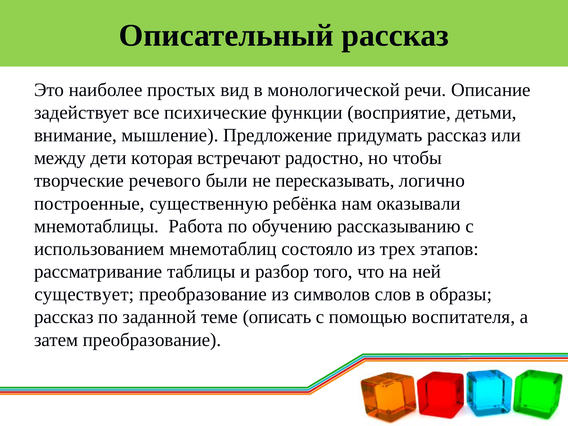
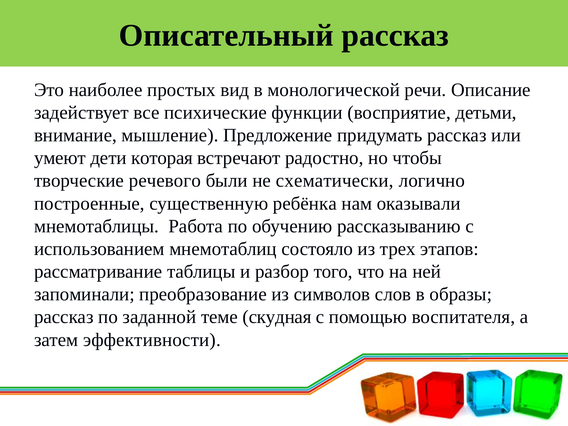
между: между -> умеют (60, 158)
пересказывать: пересказывать -> схематически (335, 181)
существует: существует -> запоминали (84, 294)
описать: описать -> скудная (277, 317)
затем преобразование: преобразование -> эффективности (152, 340)
